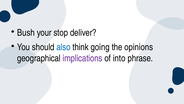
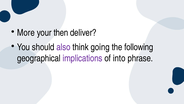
Bush: Bush -> More (26, 33)
stop: stop -> then (61, 33)
also colour: blue -> purple (63, 47)
opinions: opinions -> following (139, 47)
